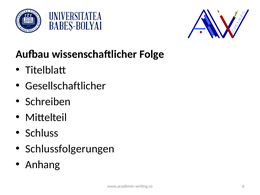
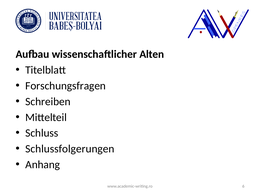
Folge: Folge -> Alten (152, 54)
Gesellschaftlicher: Gesellschaftlicher -> Forschungsfragen (66, 86)
